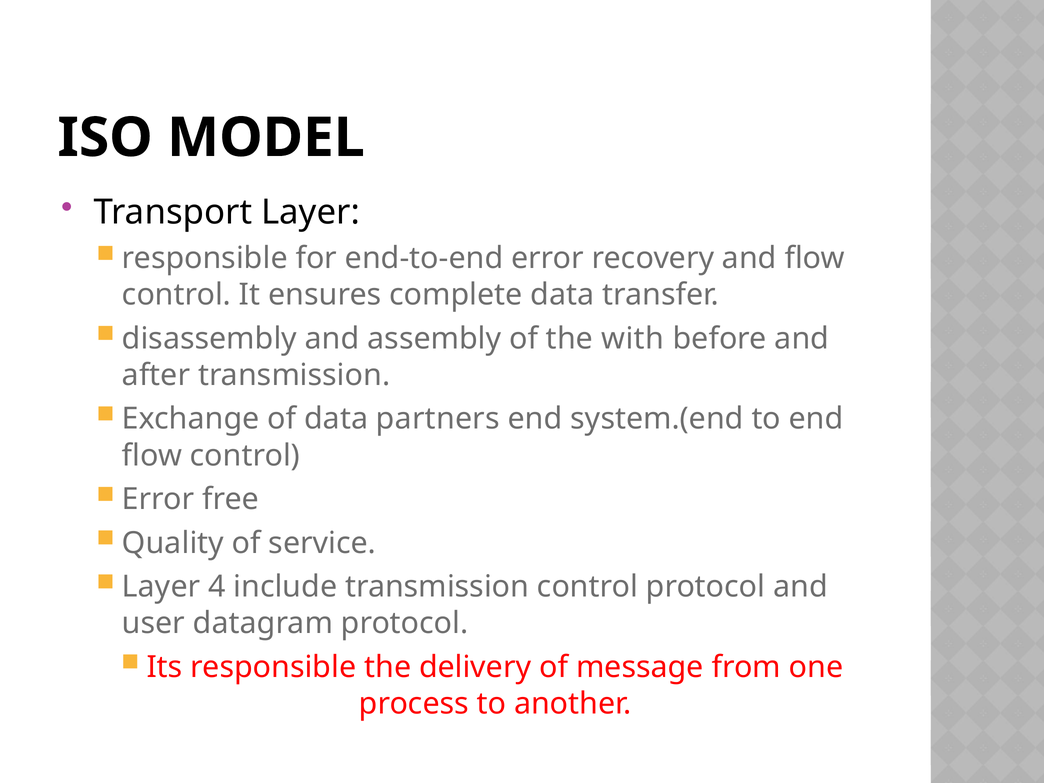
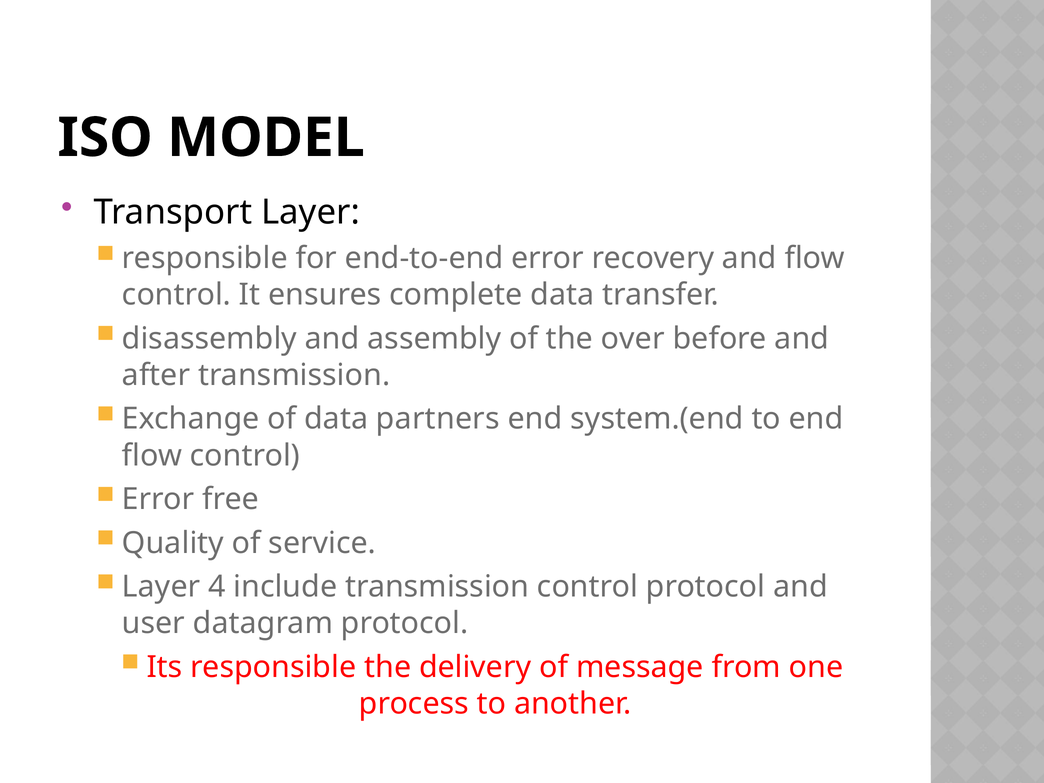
with: with -> over (633, 339)
